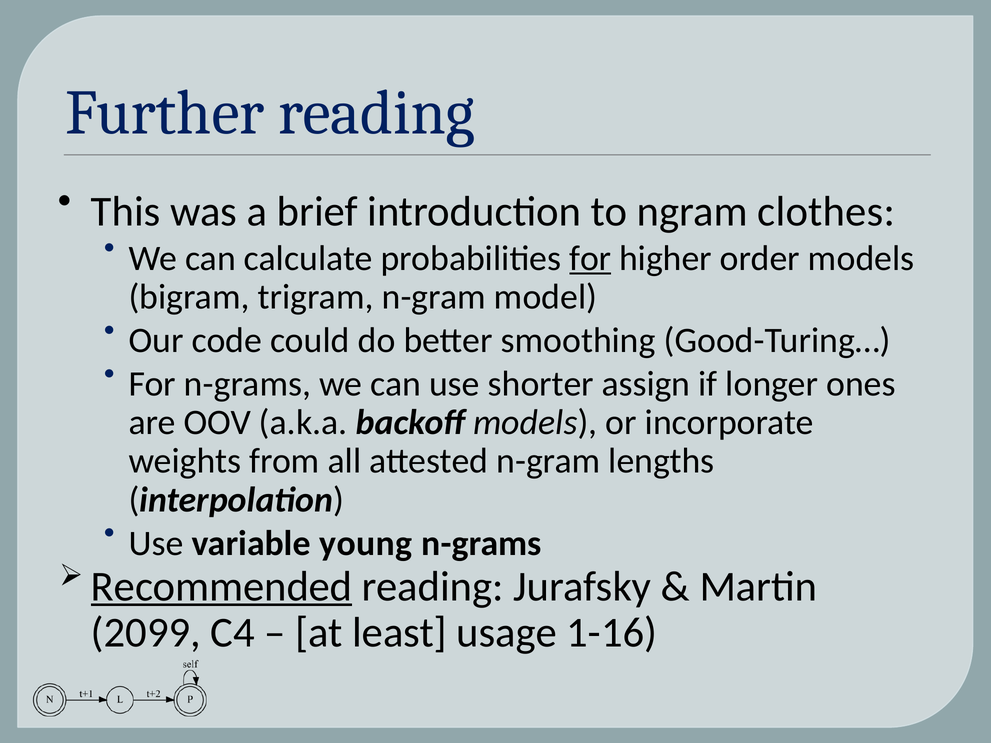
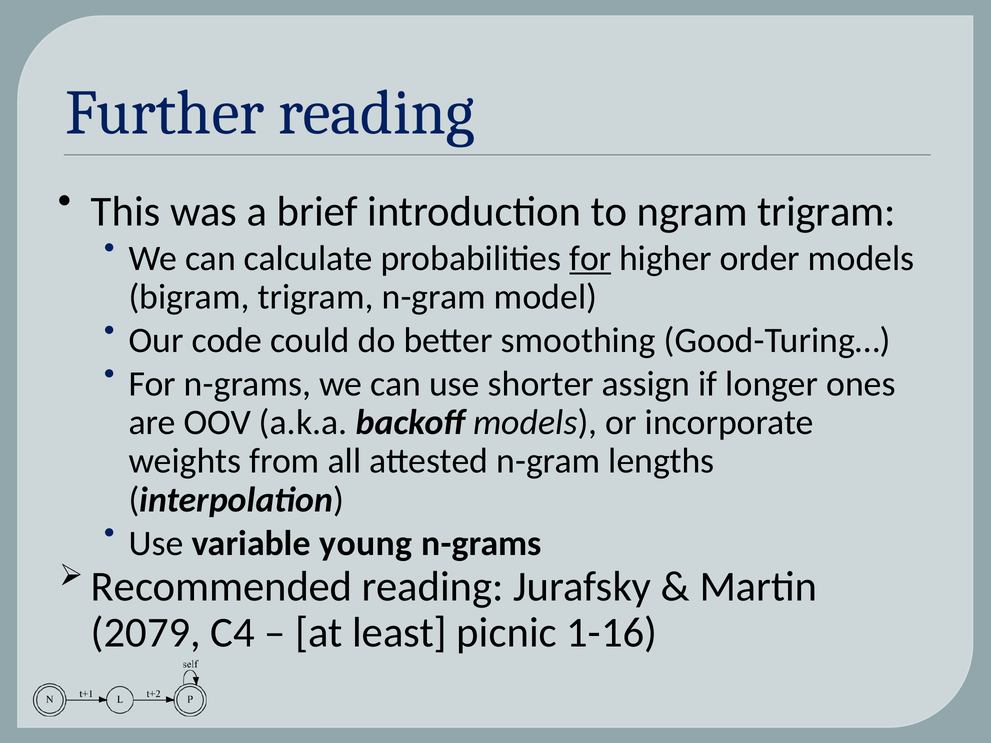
ngram clothes: clothes -> trigram (826, 212)
Recommended underline: present -> none (222, 587)
2099: 2099 -> 2079 (146, 633)
usage: usage -> picnic (507, 633)
